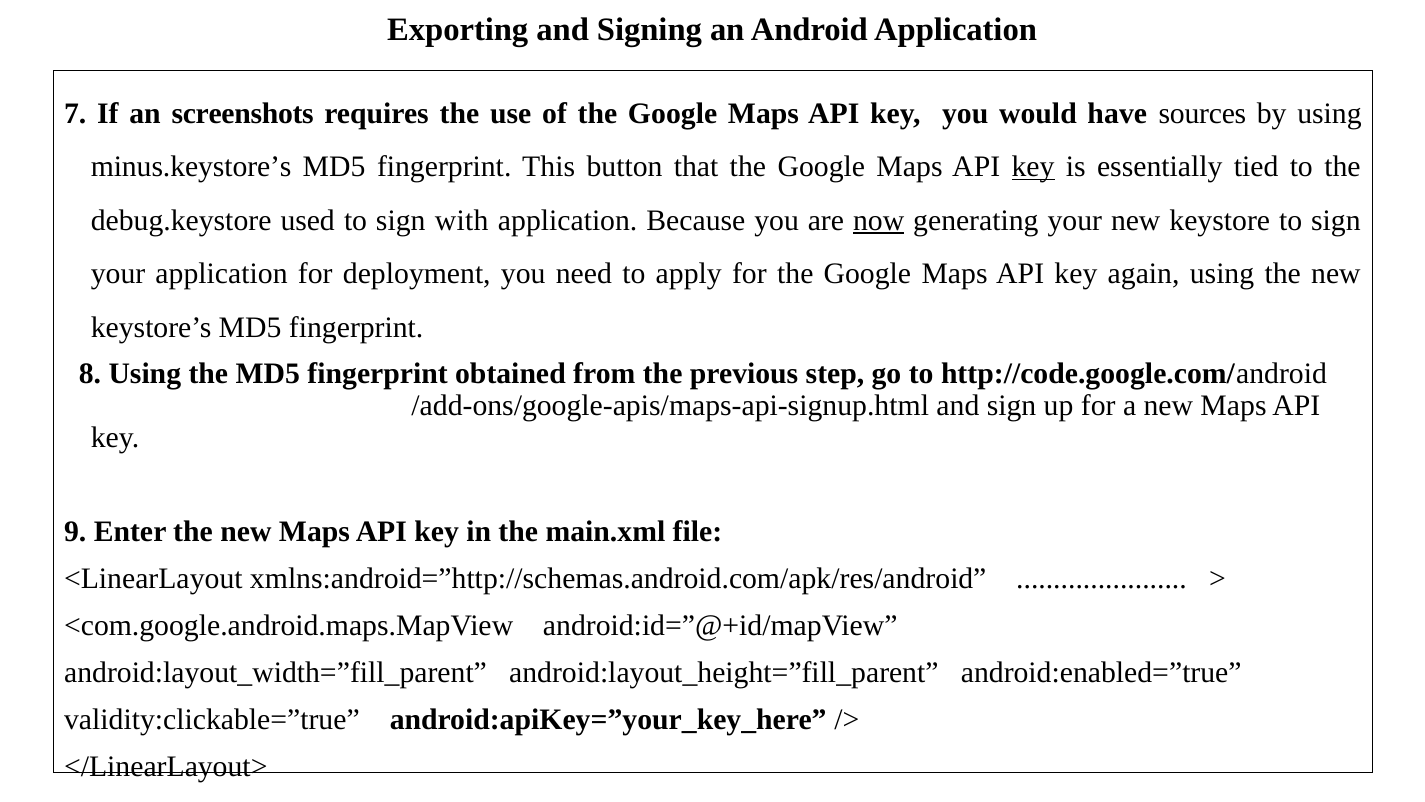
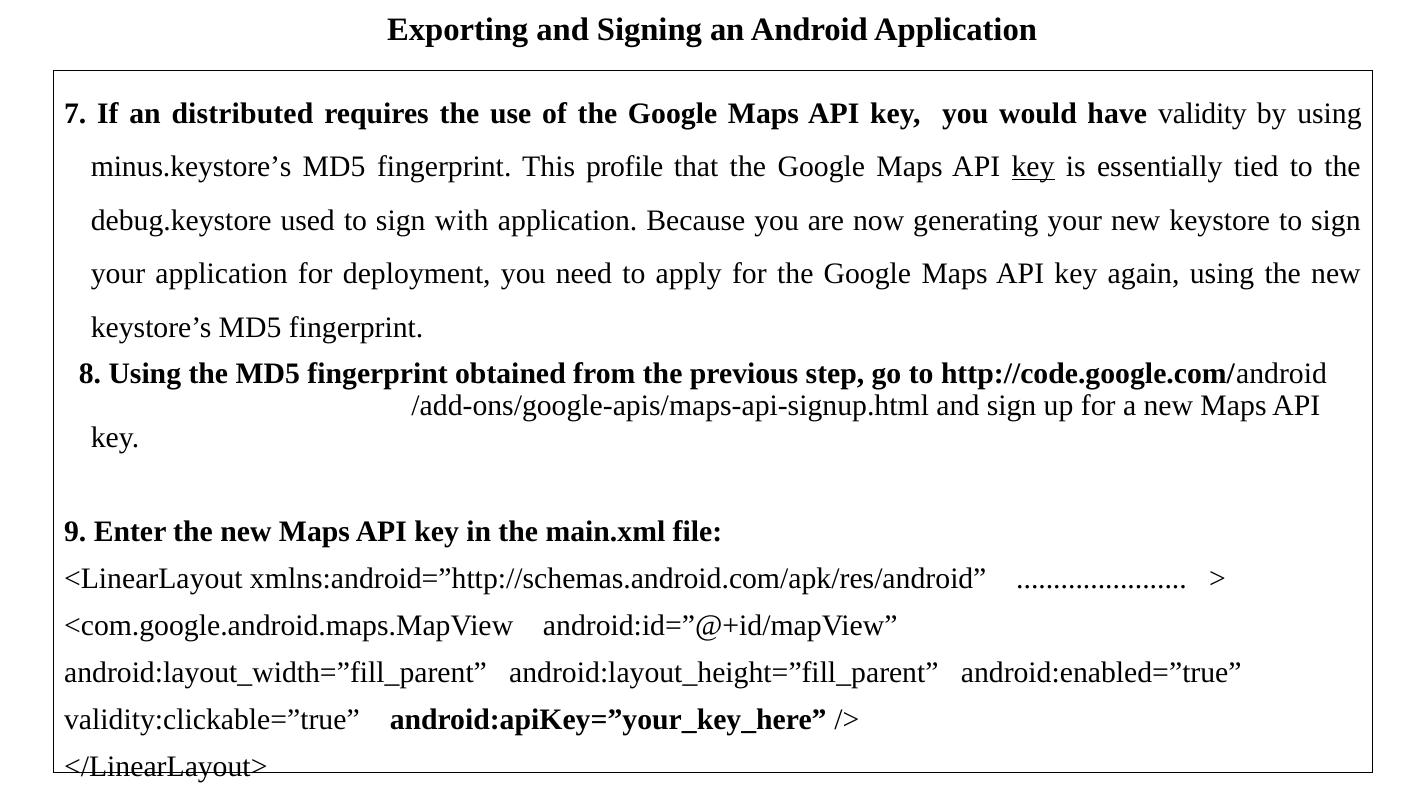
screenshots: screenshots -> distributed (242, 113)
sources: sources -> validity (1202, 113)
button: button -> profile (625, 167)
now underline: present -> none (879, 220)
